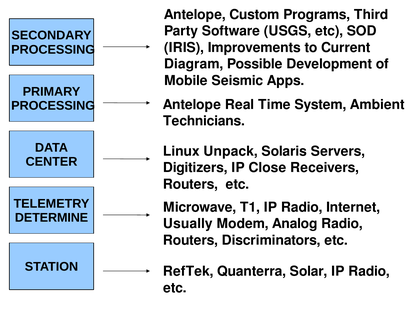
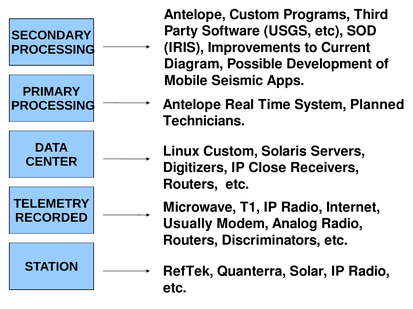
Ambient: Ambient -> Planned (377, 105)
Linux Unpack: Unpack -> Custom (230, 152)
DETERMINE: DETERMINE -> RECORDED (51, 218)
